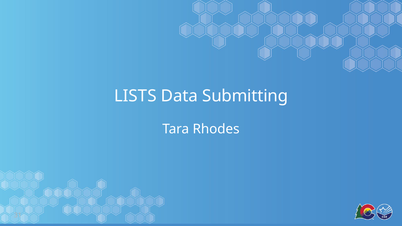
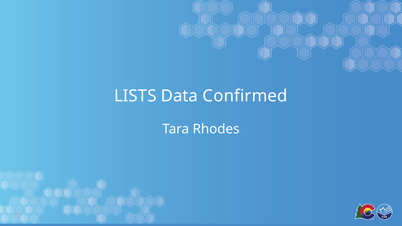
Submitting: Submitting -> Confirmed (245, 96)
